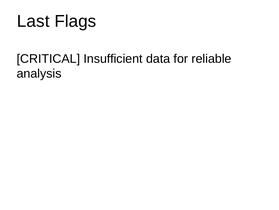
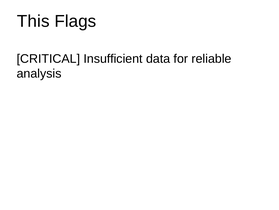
Last: Last -> This (33, 21)
